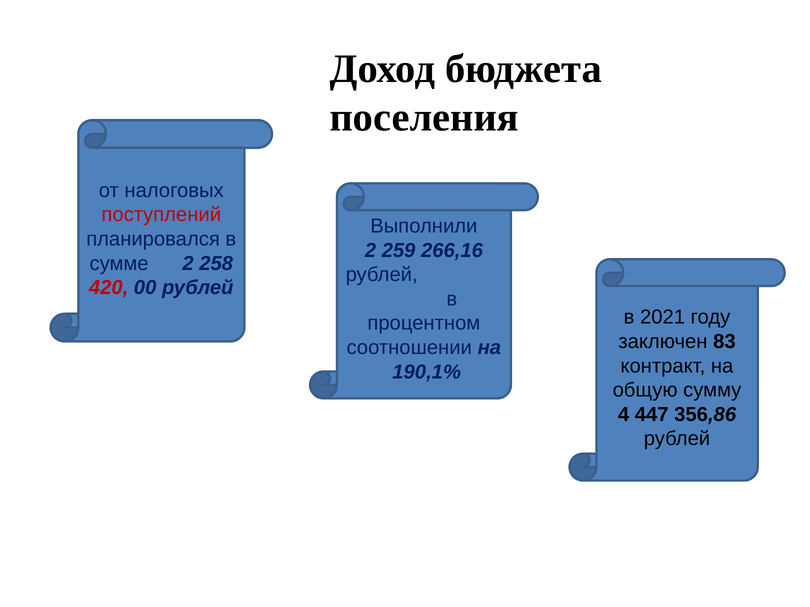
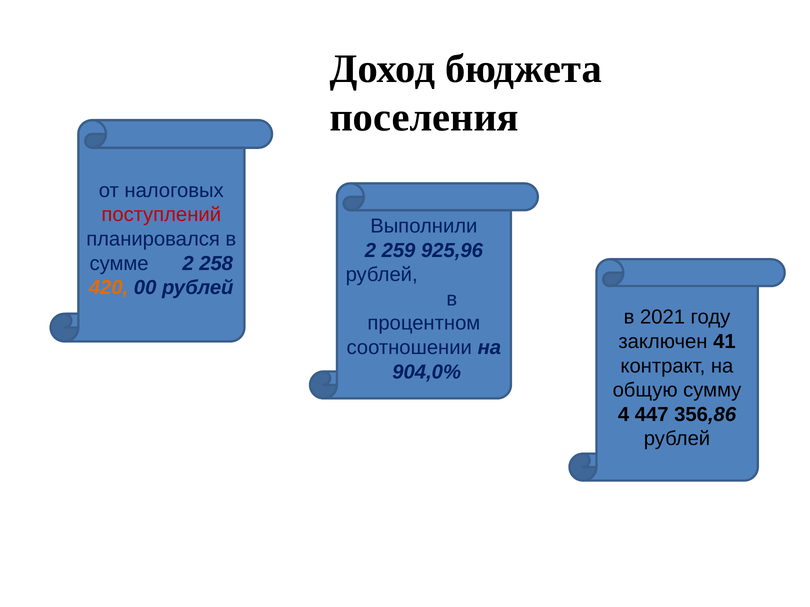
266,16: 266,16 -> 925,96 (452, 251)
420 colour: red -> orange (109, 288)
83: 83 -> 41 (724, 342)
190,1%: 190,1% -> 904,0% (427, 372)
